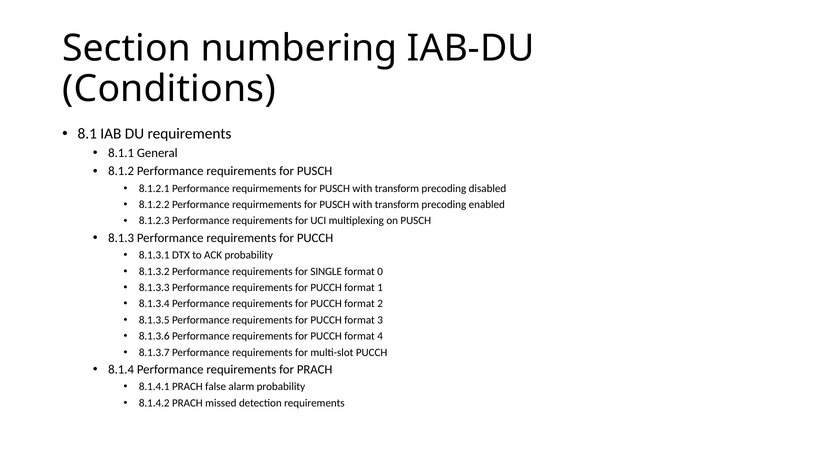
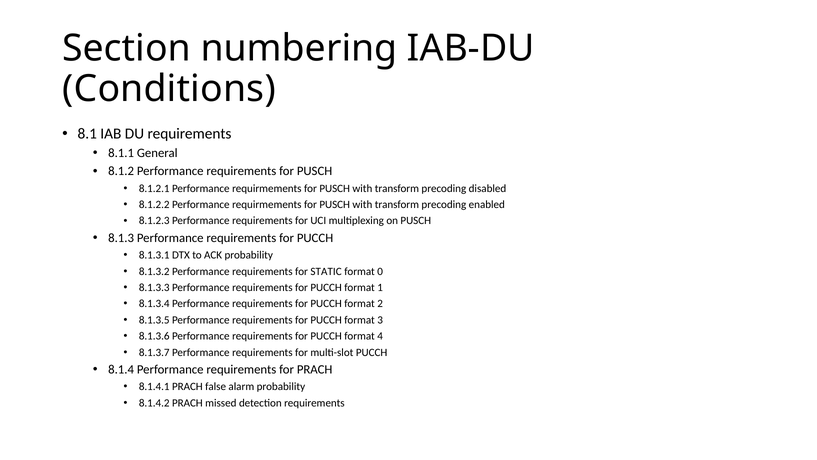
SINGLE: SINGLE -> STATIC (326, 271)
